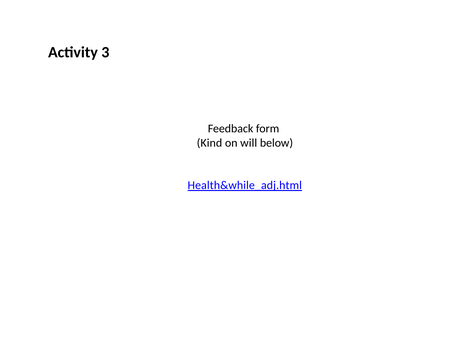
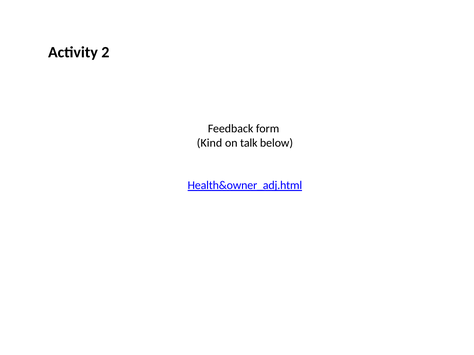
3: 3 -> 2 (105, 52)
will: will -> talk (249, 143)
Health&while_adj.html: Health&while_adj.html -> Health&owner_adj.html (245, 186)
